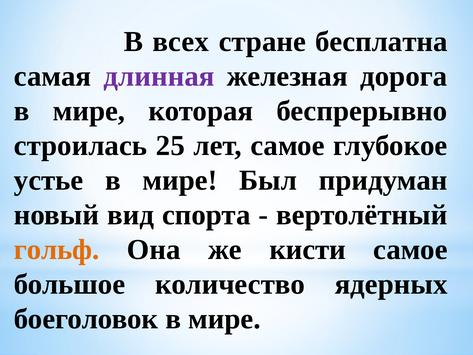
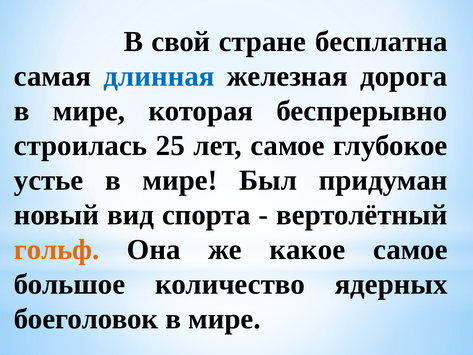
всех: всех -> свой (181, 41)
длинная colour: purple -> blue (159, 76)
кисти: кисти -> какое (307, 249)
